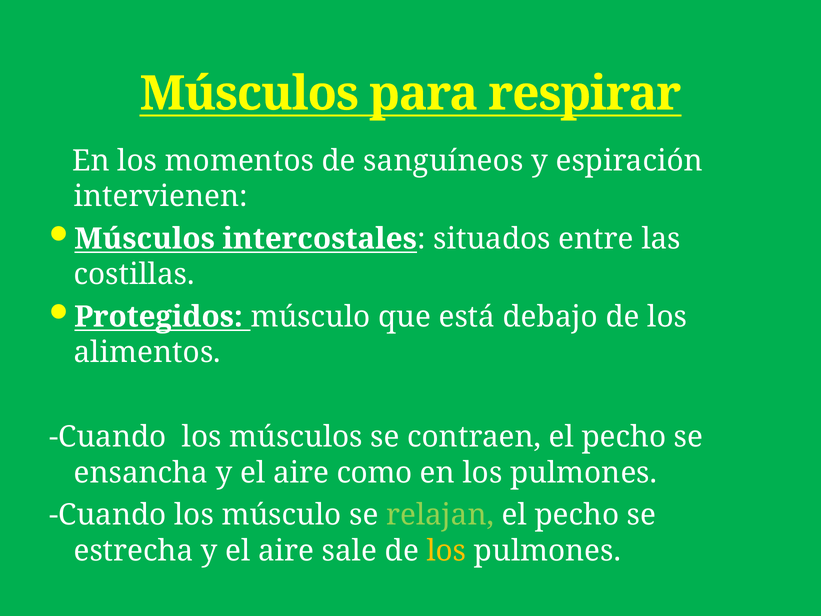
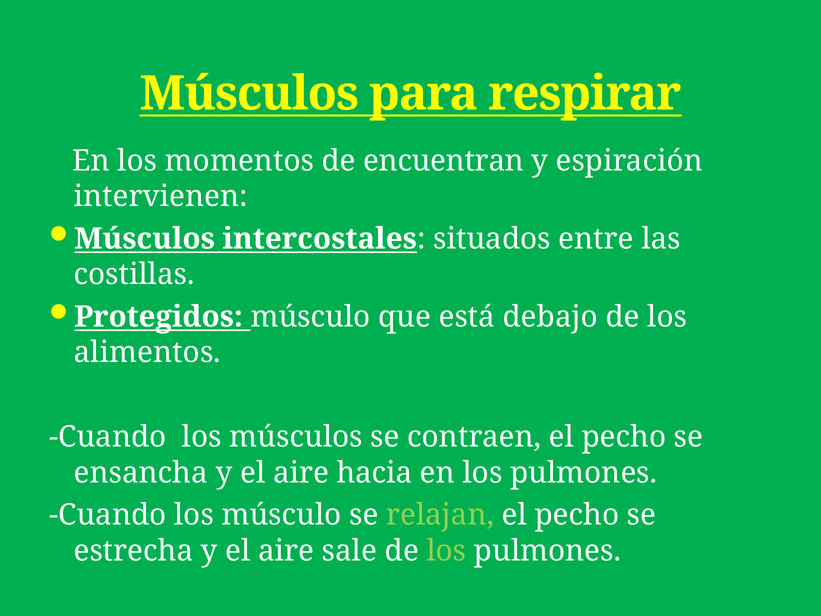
sanguíneos: sanguíneos -> encuentran (444, 161)
como: como -> hacia (375, 473)
los colour: yellow -> light green (446, 551)
